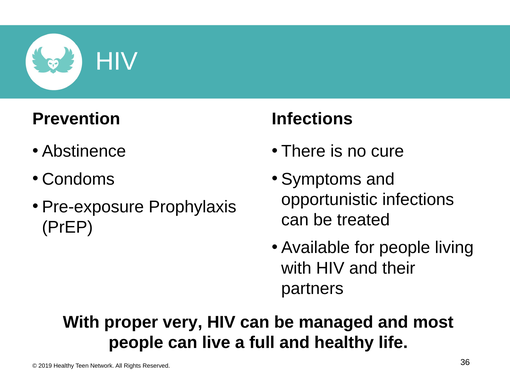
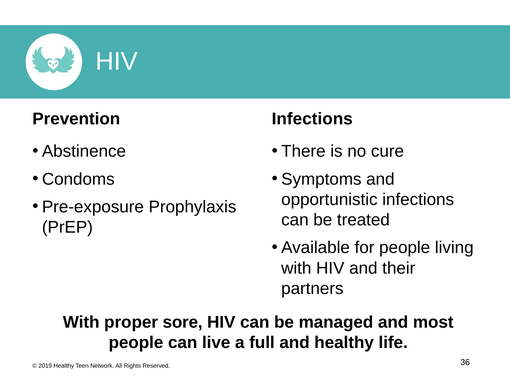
very: very -> sore (183, 323)
